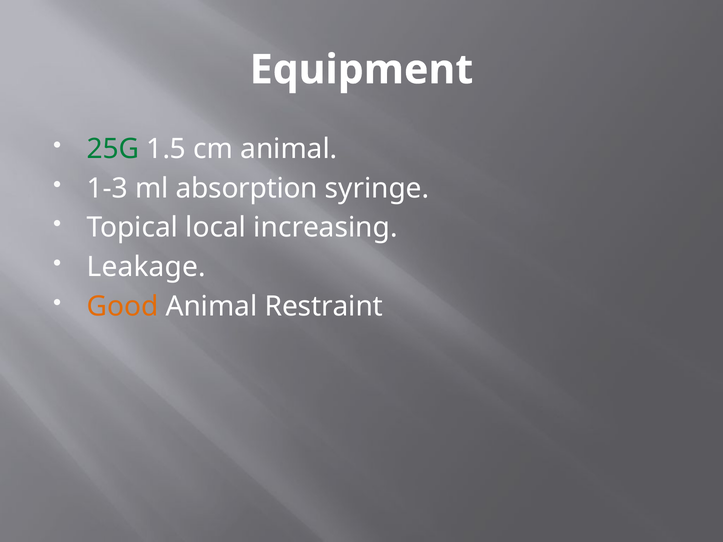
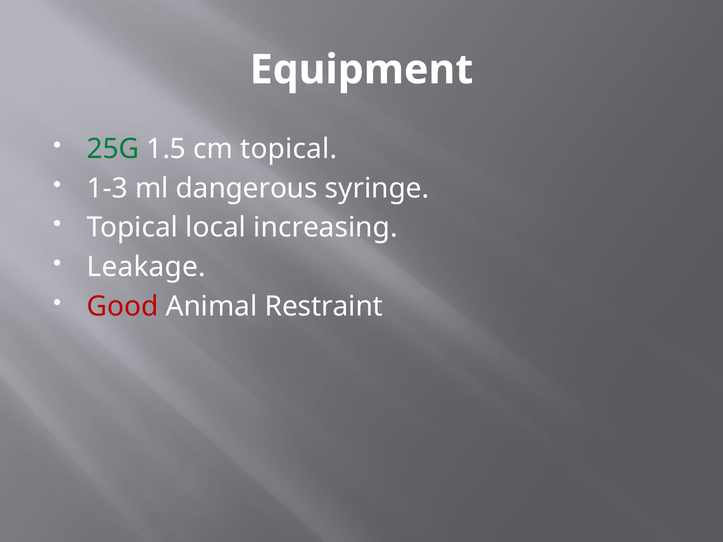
cm animal: animal -> topical (289, 149)
absorption: absorption -> dangerous (247, 188)
Good colour: orange -> red (122, 307)
